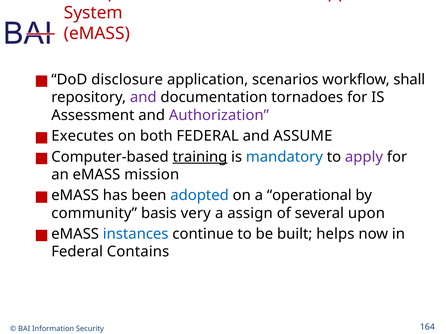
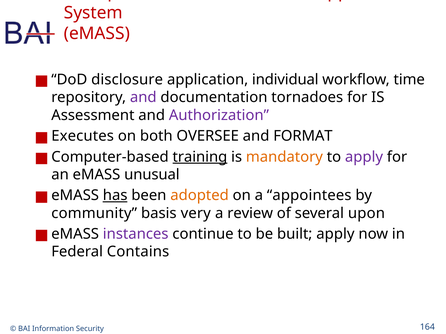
scenarios: scenarios -> individual (285, 80)
shall: shall -> time (409, 80)
both FEDERAL: FEDERAL -> OVERSEE (208, 136)
ASSUME: ASSUME -> FORMAT (303, 136)
mandatory colour: blue -> orange (284, 157)
eMASS mission: mission -> unusual (152, 175)
has underline: none -> present (115, 196)
adopted colour: blue -> orange (200, 196)
operational: operational -> appointees (309, 196)
assign: assign -> review (250, 213)
instances colour: blue -> purple (136, 234)
built helps: helps -> apply (335, 234)
